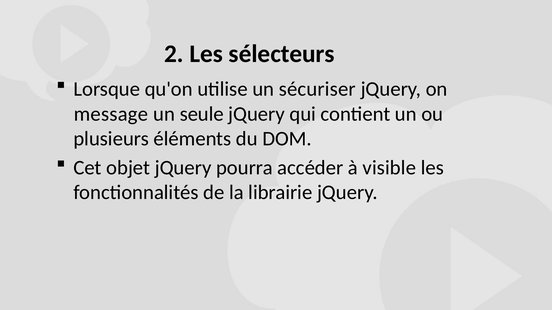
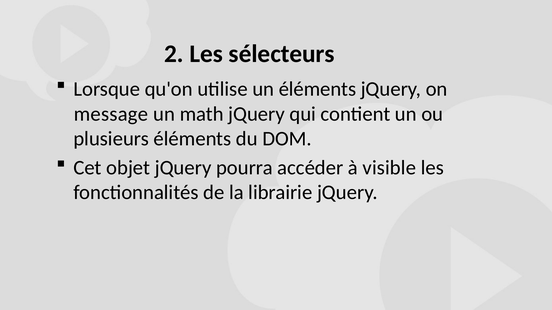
un sécuriser: sécuriser -> éléments (317, 89)
seule: seule -> math (202, 114)
